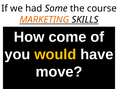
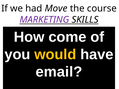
Some: Some -> Move (56, 8)
MARKETING colour: orange -> purple (44, 20)
move: move -> email (59, 72)
